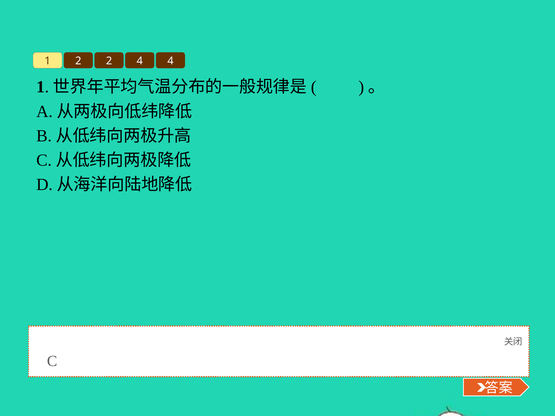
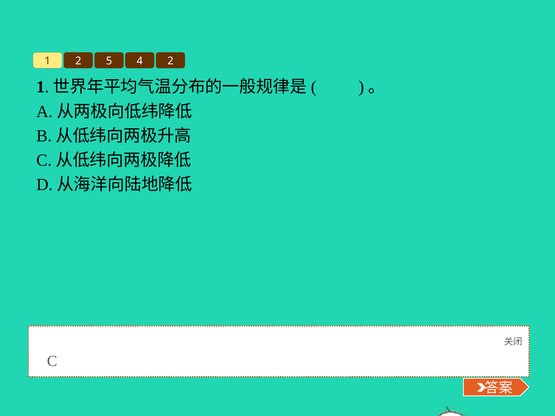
2 2: 2 -> 5 (109, 61)
4 4: 4 -> 2 (170, 61)
